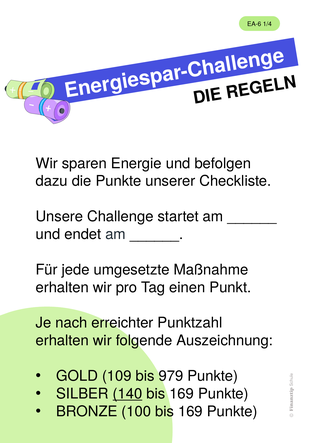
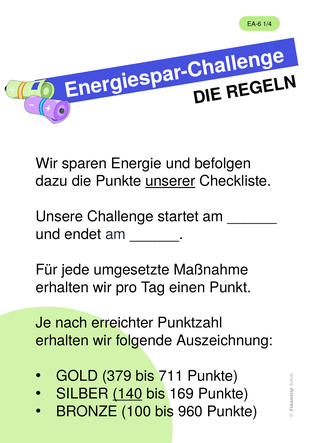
unserer underline: none -> present (170, 181)
109: 109 -> 379 (117, 376)
979: 979 -> 711 (171, 376)
100 bis 169: 169 -> 960 (190, 411)
